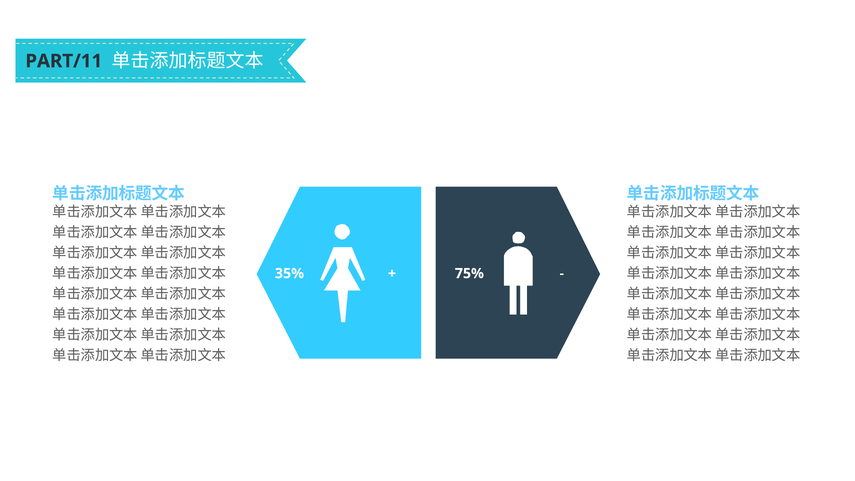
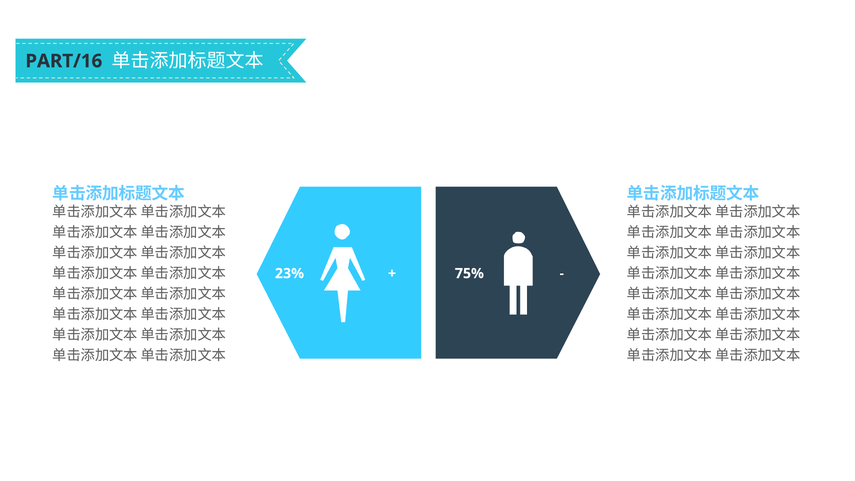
PART/11: PART/11 -> PART/16 (64, 61)
35%: 35% -> 23% (289, 273)
